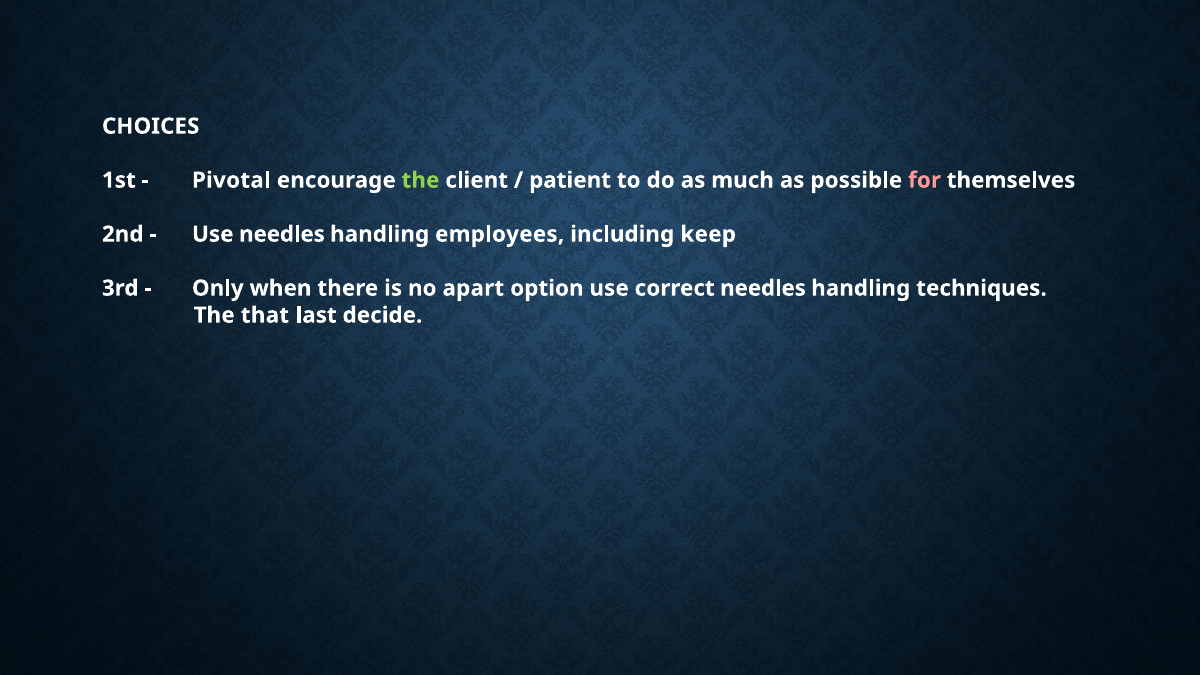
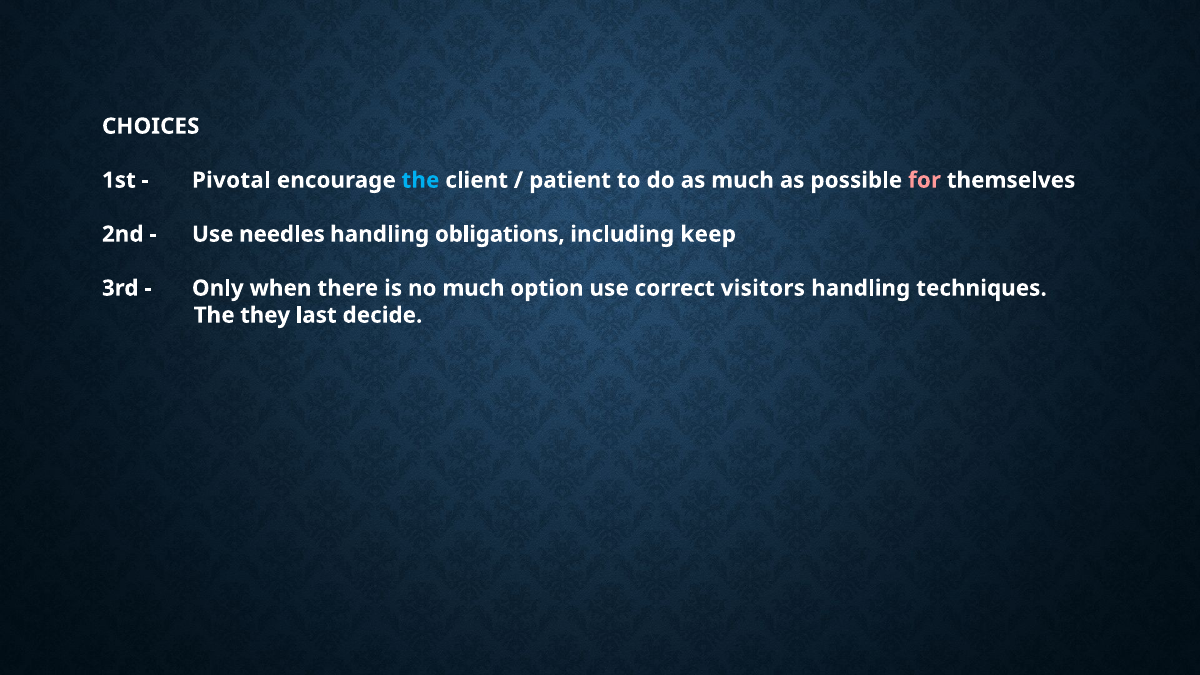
the colour: light green -> light blue (420, 180)
employees: employees -> obligations (500, 234)
no apart: apart -> much (473, 288)
correct needles: needles -> visitors (763, 288)
that: that -> they (265, 315)
